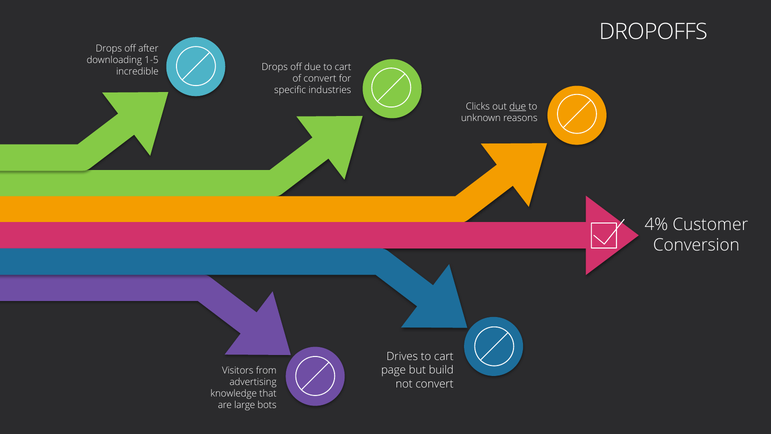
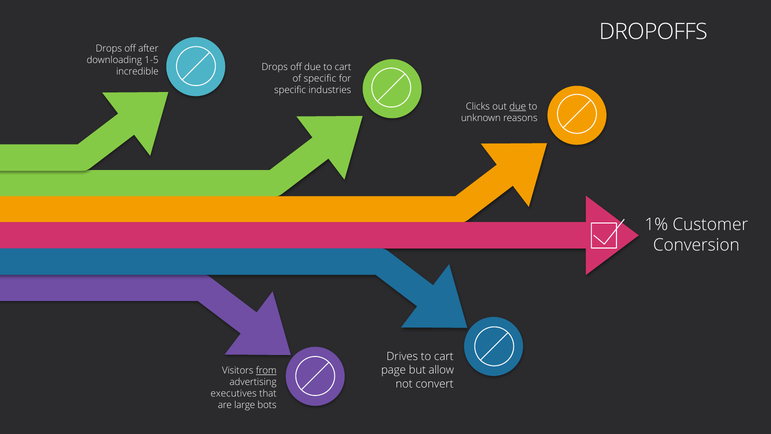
of convert: convert -> specific (320, 79)
4%: 4% -> 1% (656, 224)
build: build -> allow (441, 370)
from underline: none -> present (266, 370)
knowledge: knowledge -> executives (234, 393)
